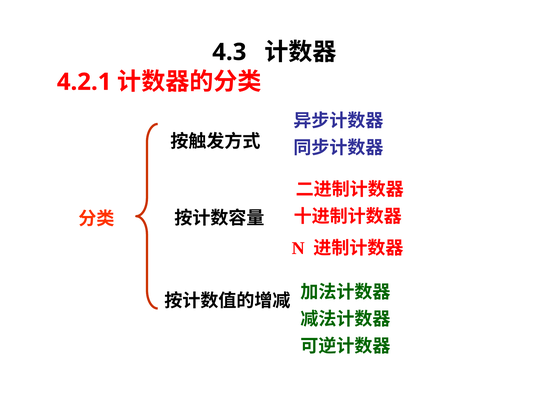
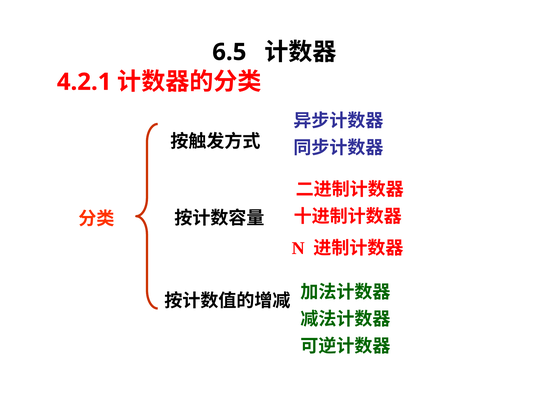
4.3: 4.3 -> 6.5 (229, 52)
